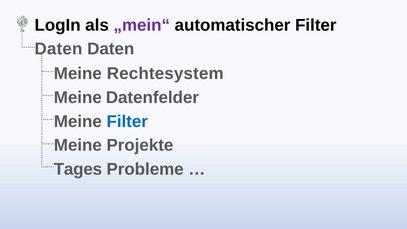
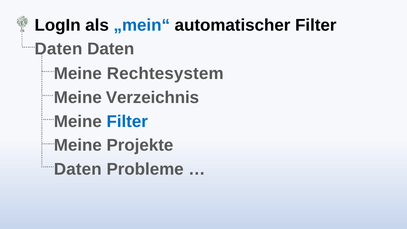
„mein“ colour: purple -> blue (142, 25)
Datenfelder: Datenfelder -> Verzeichnis (152, 98)
Tages: Tages -> Daten (78, 169)
